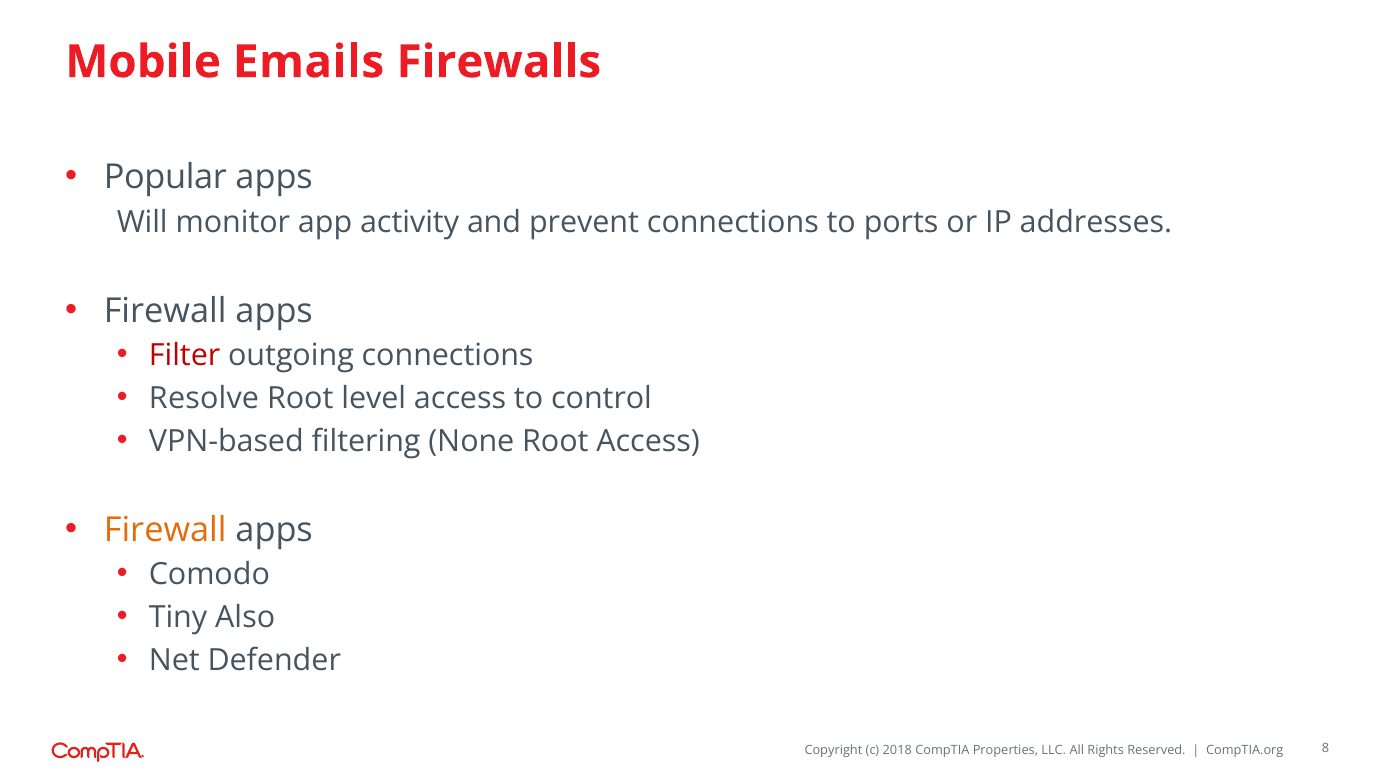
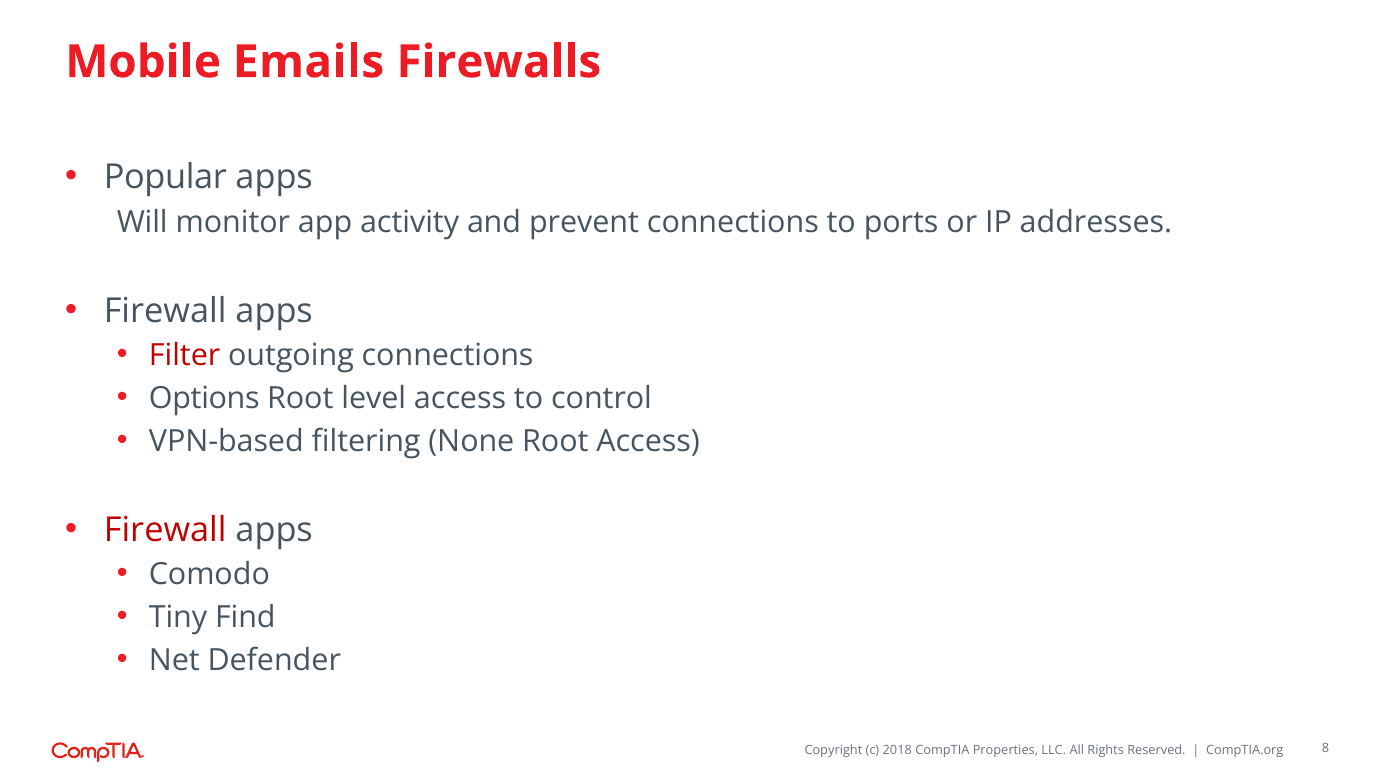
Resolve: Resolve -> Options (204, 399)
Firewall colour: orange -> red (165, 530)
Also: Also -> Find (245, 618)
